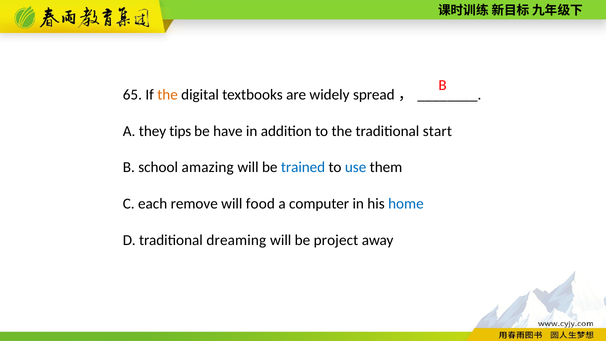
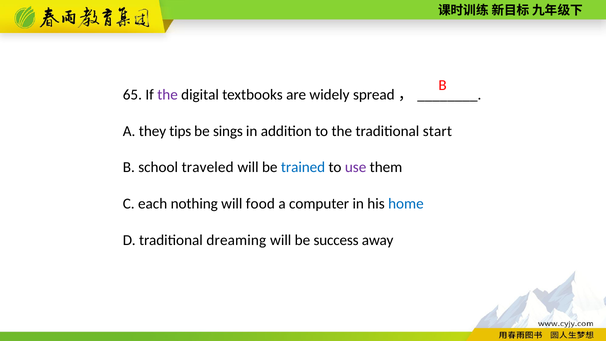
the colour: orange -> purple (168, 95)
have: have -> sings (228, 131)
amazing: amazing -> traveled (208, 167)
use colour: blue -> purple (356, 167)
remove: remove -> nothing (194, 204)
project: project -> success (336, 240)
